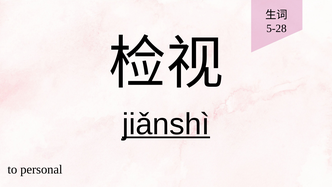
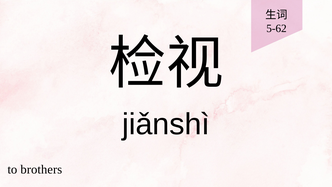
5-28: 5-28 -> 5-62 (276, 28)
jiǎnshì underline: present -> none (166, 124)
personal: personal -> brothers (41, 169)
